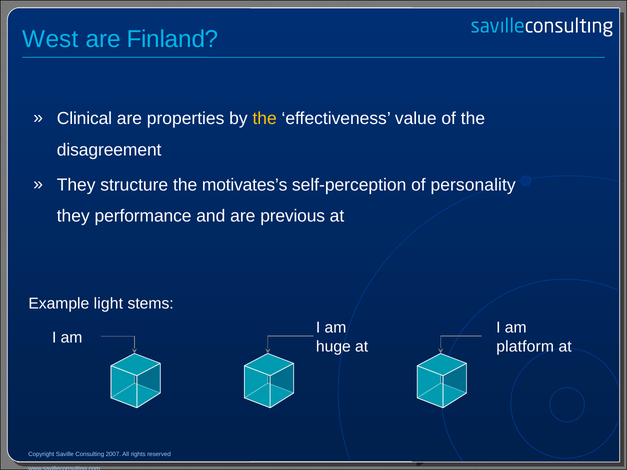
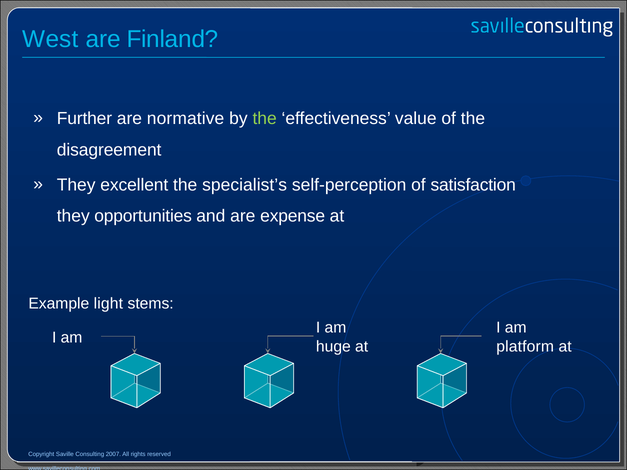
Clinical: Clinical -> Further (84, 119)
properties: properties -> normative (186, 119)
the colour: yellow -> light green (265, 119)
structure: structure -> excellent (134, 185)
motivates’s: motivates’s -> specialist’s (245, 185)
personality: personality -> satisfaction (473, 185)
performance: performance -> opportunities (143, 216)
previous: previous -> expense (293, 216)
